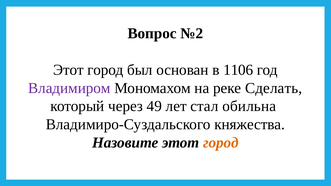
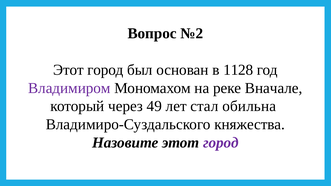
1106: 1106 -> 1128 (238, 70)
Сделать: Сделать -> Вначале (274, 88)
город colour: orange -> purple (221, 143)
